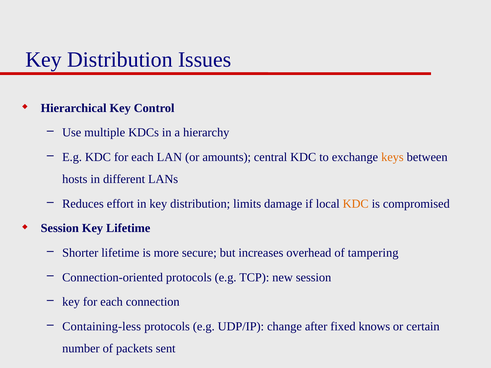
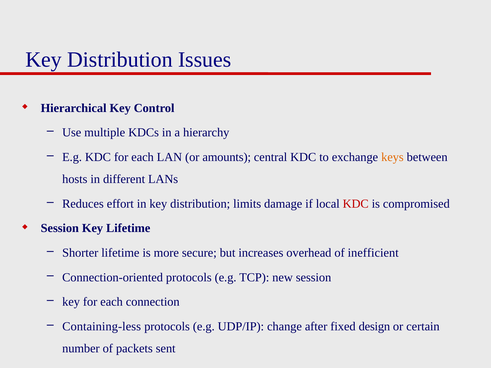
KDC colour: orange -> red (356, 204)
tampering: tampering -> inefficient (373, 253)
knows: knows -> design (374, 327)
